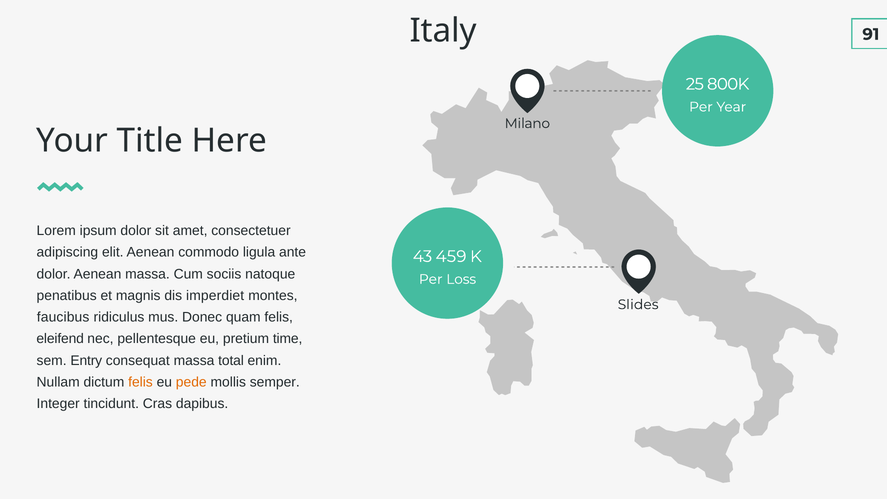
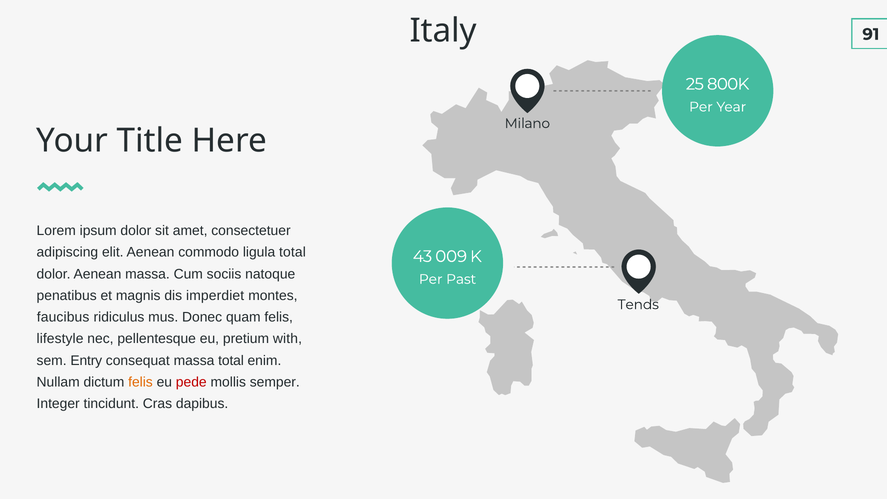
ligula ante: ante -> total (292, 252)
459: 459 -> 009 (451, 256)
Loss: Loss -> Past (461, 279)
Slides: Slides -> Tends (638, 305)
eleifend: eleifend -> lifestyle (60, 339)
time: time -> with (287, 339)
pede colour: orange -> red (191, 382)
